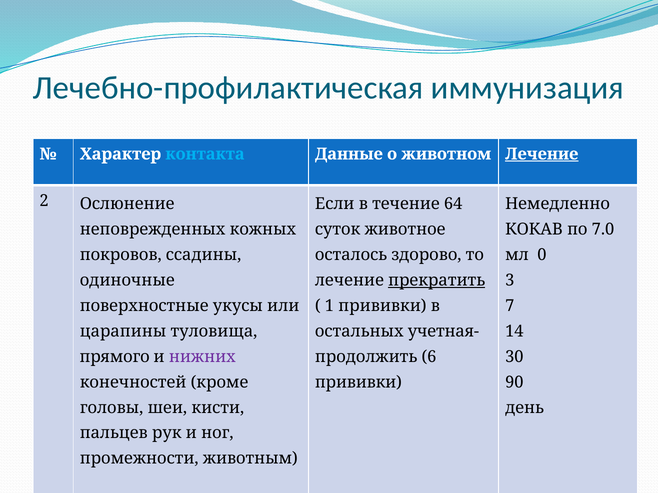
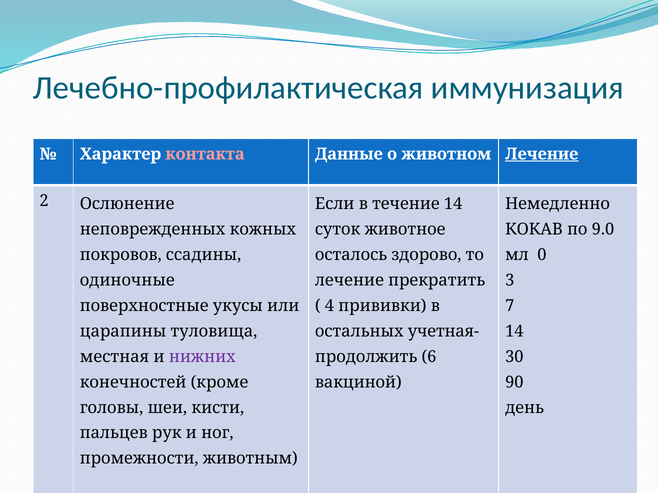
контакта colour: light blue -> pink (205, 154)
течение 64: 64 -> 14 (453, 204)
7.0: 7.0 -> 9.0 (603, 230)
прекратить underline: present -> none (437, 281)
1: 1 -> 4 (329, 306)
прямого: прямого -> местная (114, 357)
прививки: прививки -> вакциной (358, 383)
